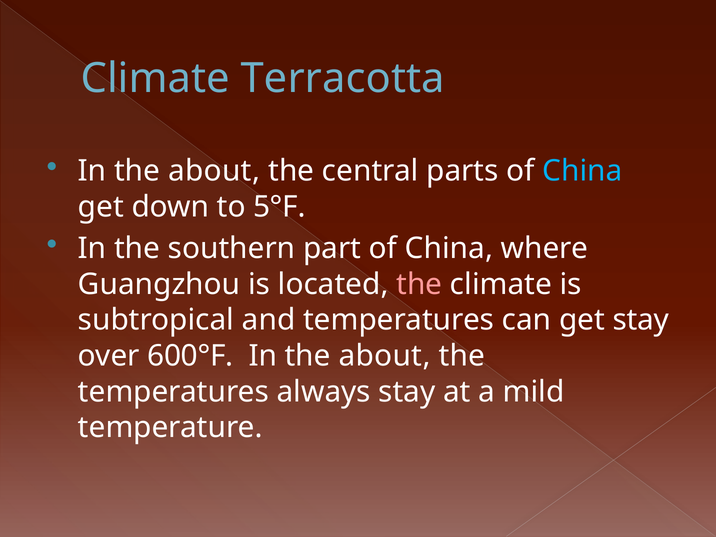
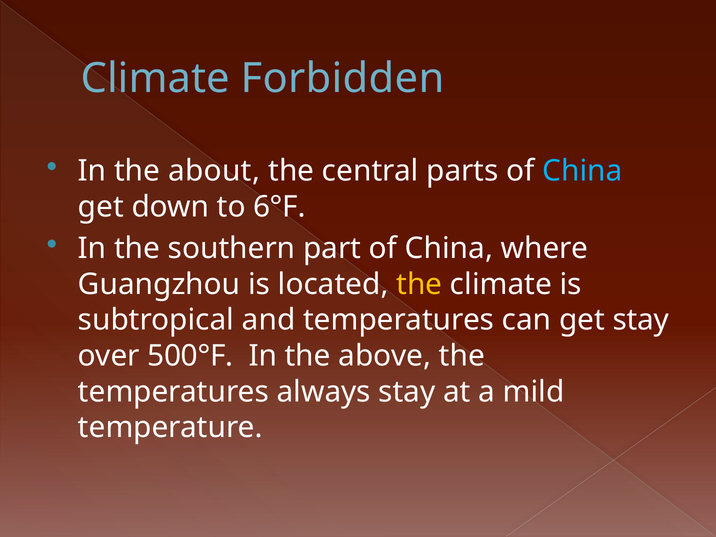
Terracotta: Terracotta -> Forbidden (343, 79)
5°F: 5°F -> 6°F (279, 207)
the colour: pink -> yellow (419, 284)
600°F: 600°F -> 500°F (190, 356)
about: about -> above (385, 356)
